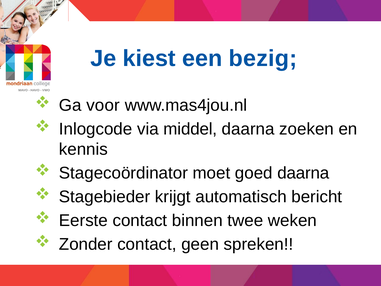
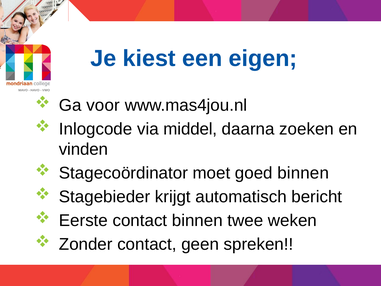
bezig: bezig -> eigen (263, 58)
kennis: kennis -> vinden (83, 149)
goed daarna: daarna -> binnen (303, 173)
